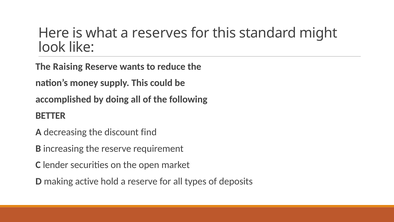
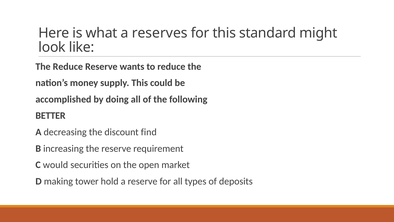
The Raising: Raising -> Reduce (68, 66)
lender: lender -> would (55, 165)
active: active -> tower (87, 181)
